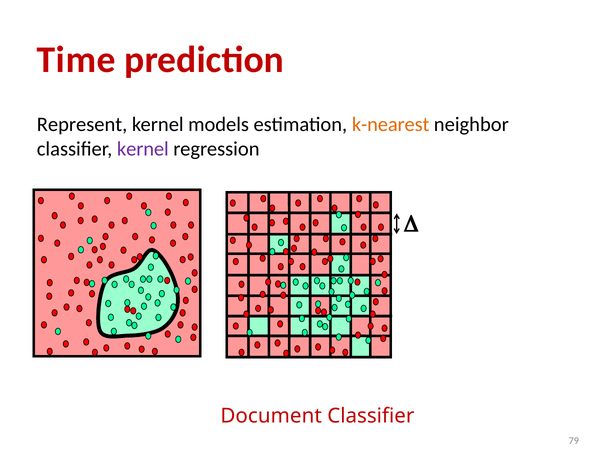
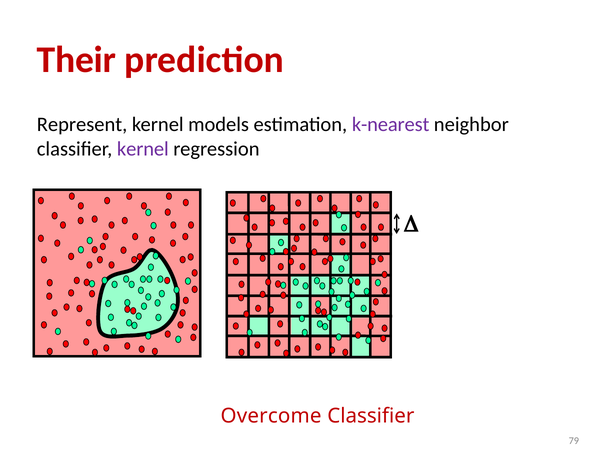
Time: Time -> Their (77, 60)
k-nearest colour: orange -> purple (391, 125)
Document: Document -> Overcome (271, 416)
